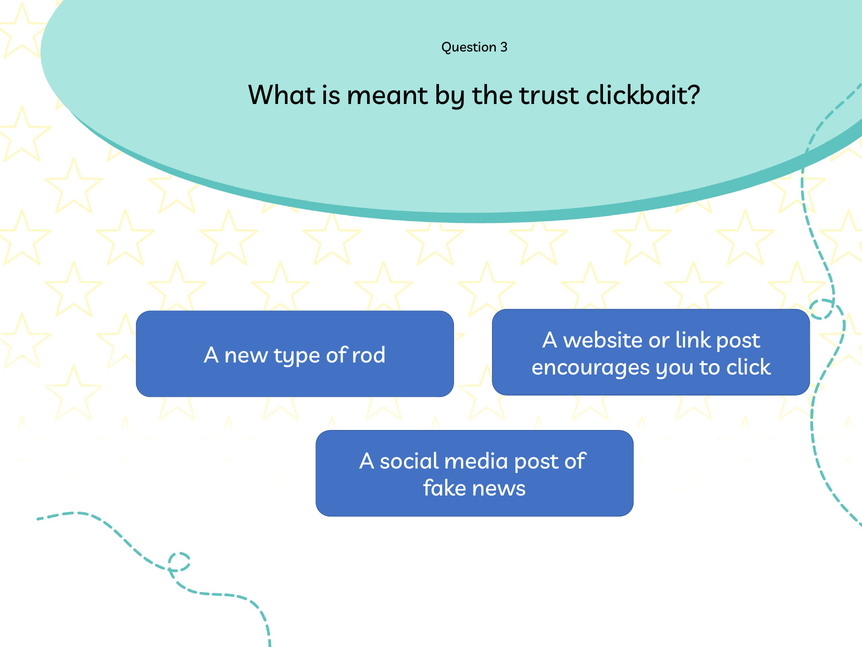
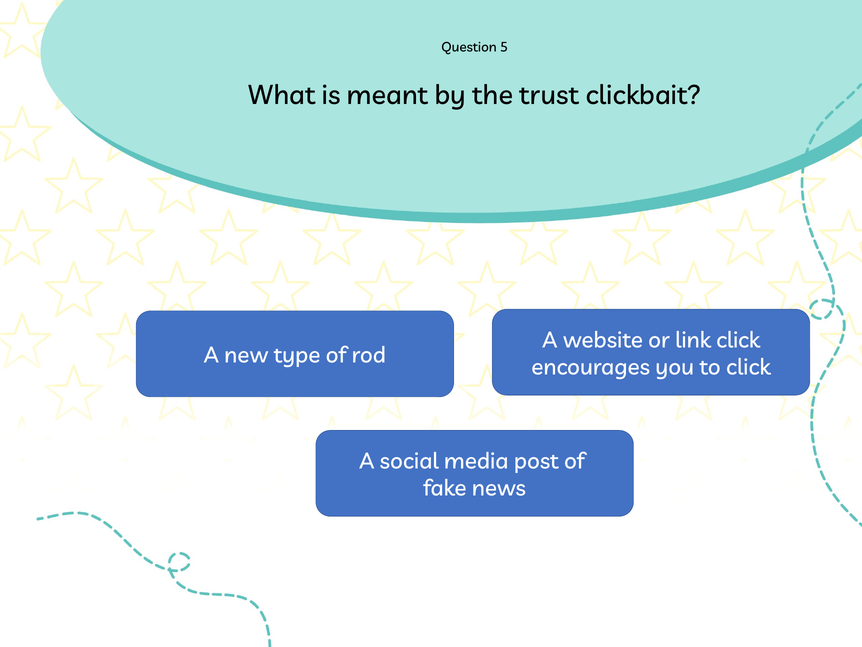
3: 3 -> 5 (504, 47)
link post: post -> click (738, 340)
